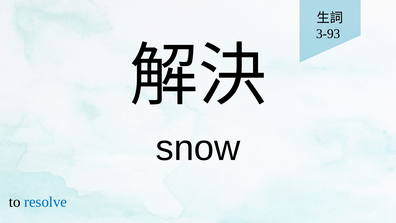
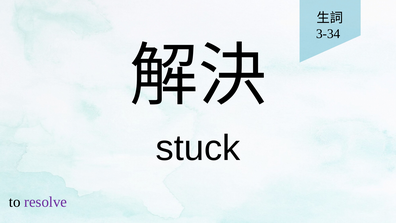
3-93: 3-93 -> 3-34 (328, 34)
snow: snow -> stuck (198, 148)
resolve colour: blue -> purple (46, 202)
